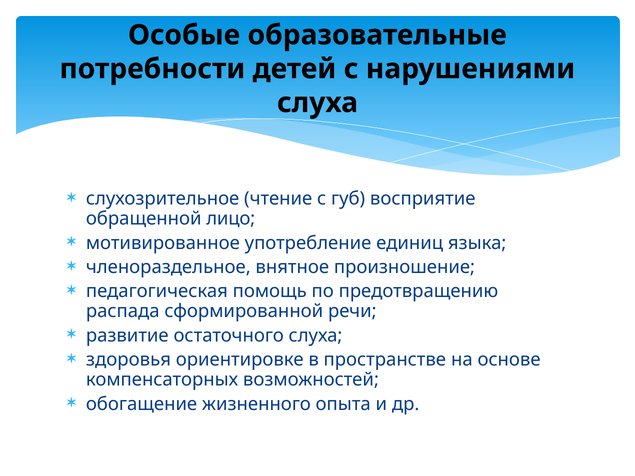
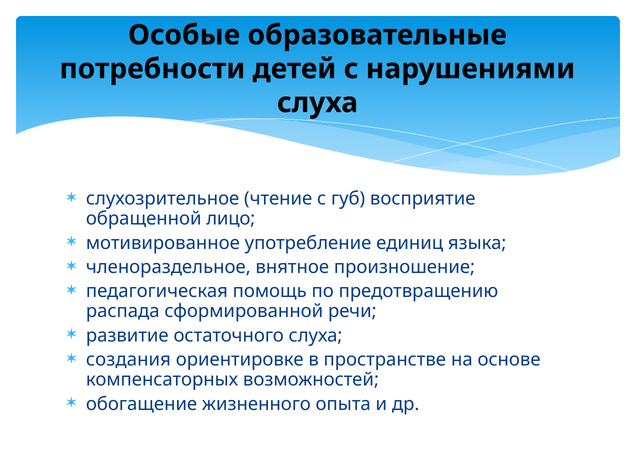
здоровья: здоровья -> создания (128, 360)
